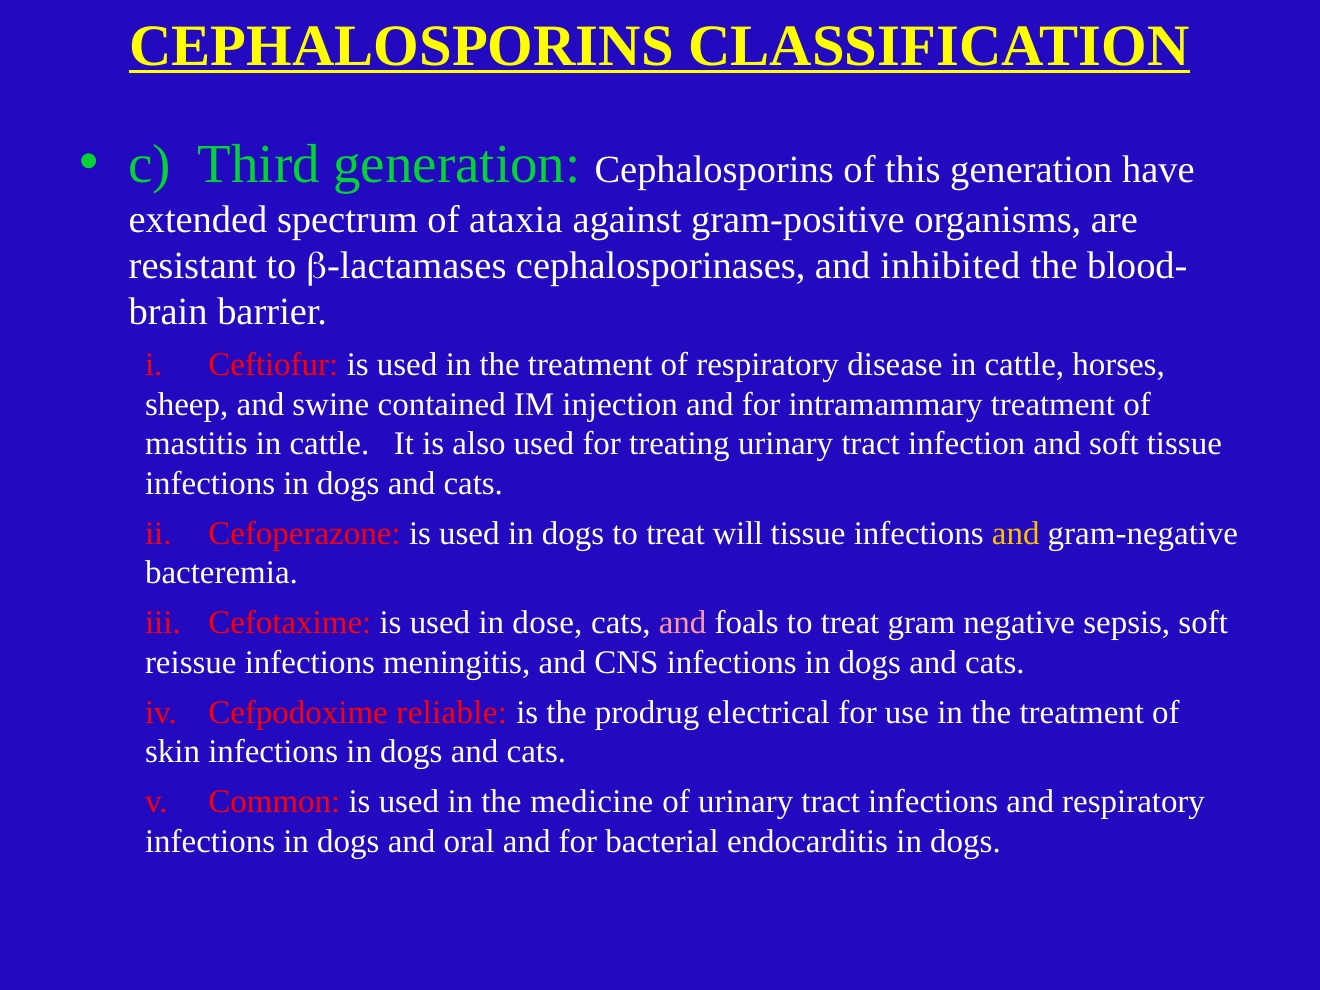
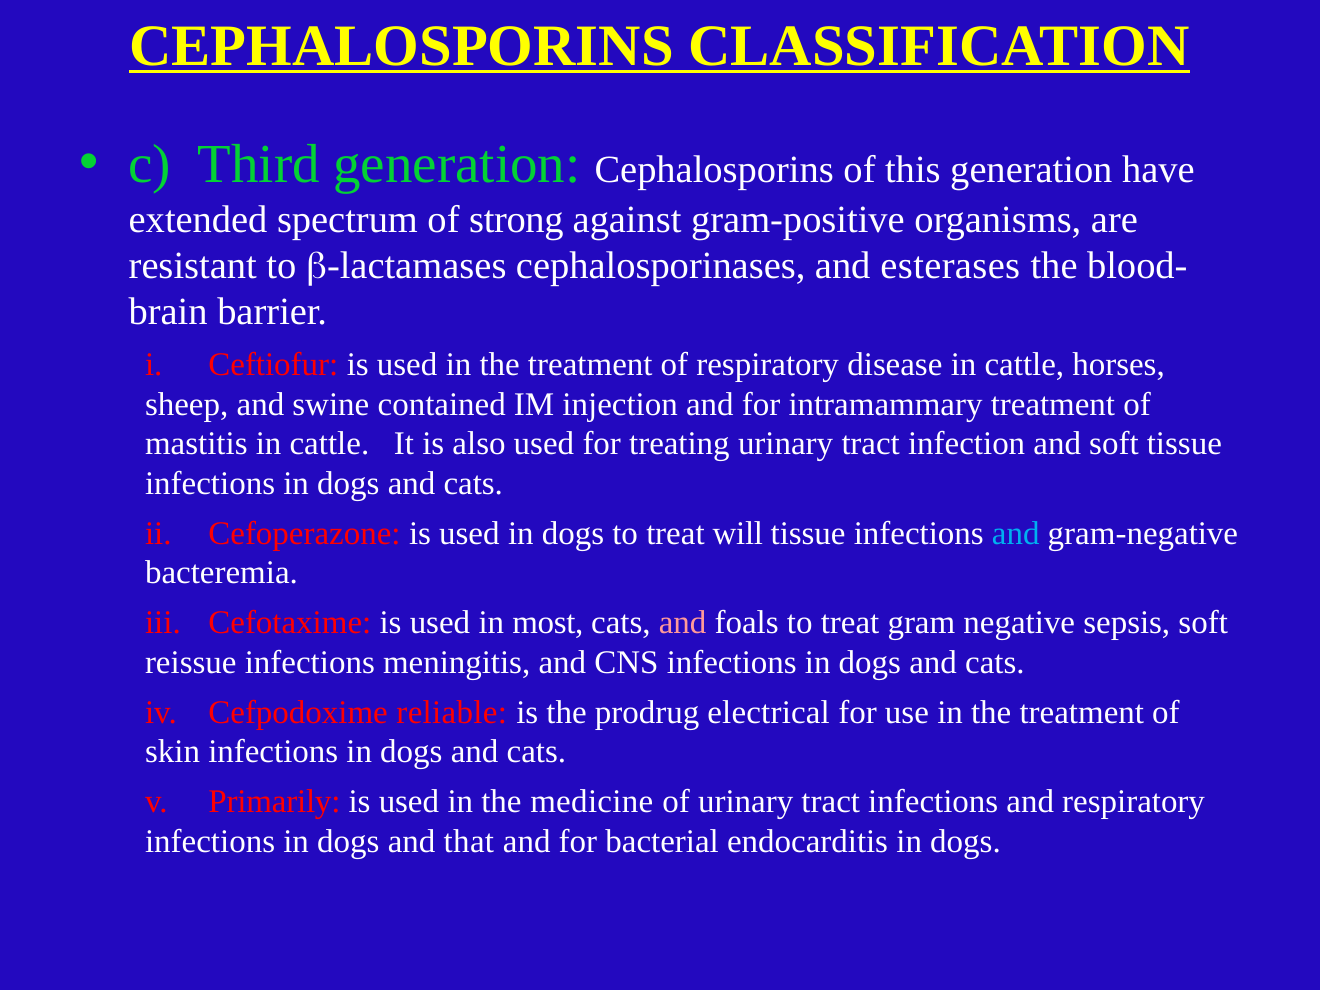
ataxia: ataxia -> strong (516, 219)
inhibited: inhibited -> esterases (950, 266)
and colour: yellow -> light blue (1016, 533)
dose: dose -> most (548, 623)
Common: Common -> Primarily (274, 802)
oral: oral -> that (469, 841)
